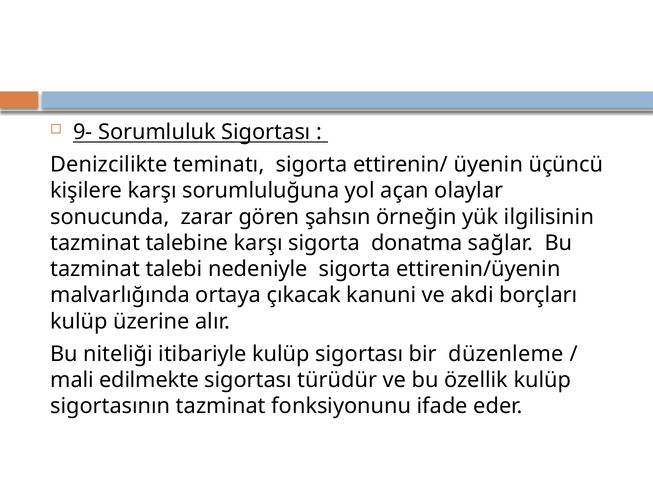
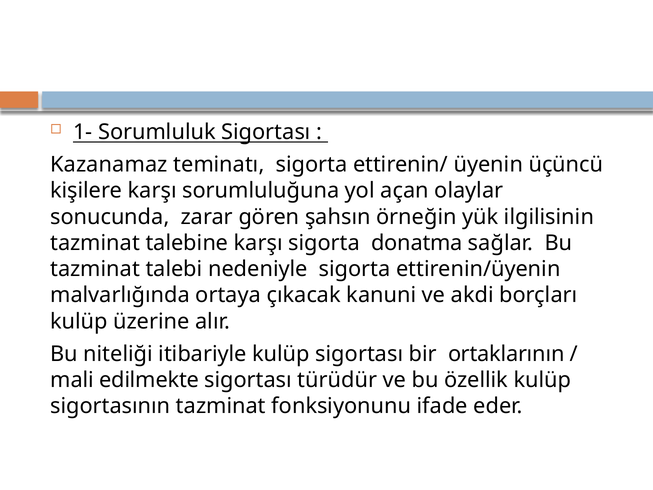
9-: 9- -> 1- (83, 132)
Denizcilikte: Denizcilikte -> Kazanamaz (109, 165)
düzenleme: düzenleme -> ortaklarının (506, 354)
